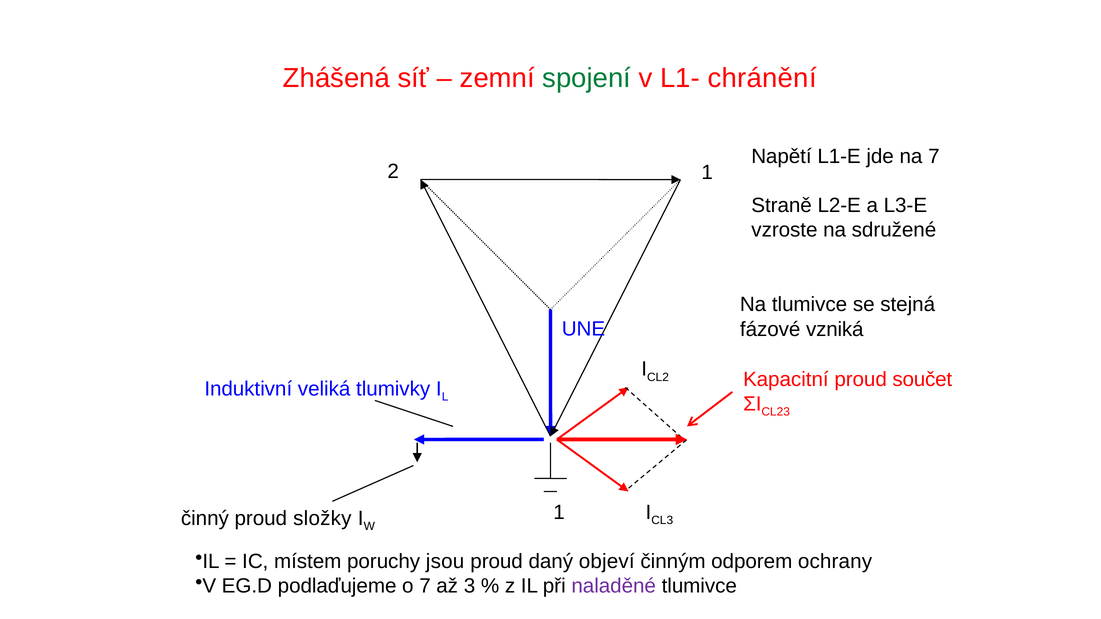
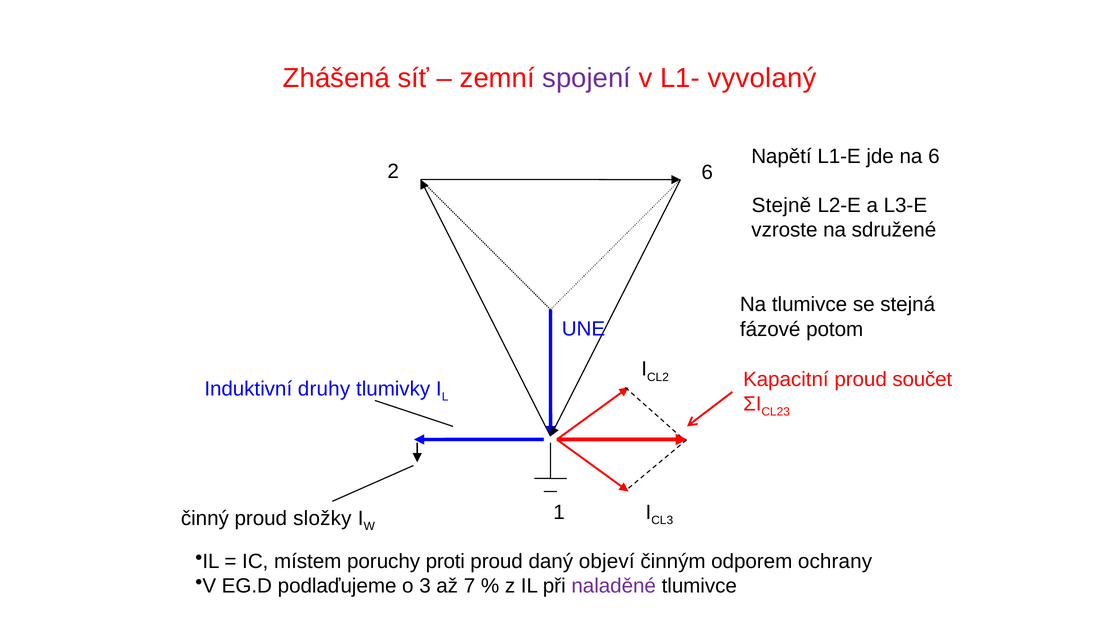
spojení colour: green -> purple (587, 78)
chránění: chránění -> vyvolaný (762, 78)
na 7: 7 -> 6 (934, 157)
2 1: 1 -> 6 (707, 173)
Straně: Straně -> Stejně (781, 205)
vzniká: vzniká -> potom (835, 329)
veliká: veliká -> druhy (324, 389)
jsou: jsou -> proti (445, 562)
o 7: 7 -> 3 (425, 586)
3: 3 -> 7 (470, 586)
